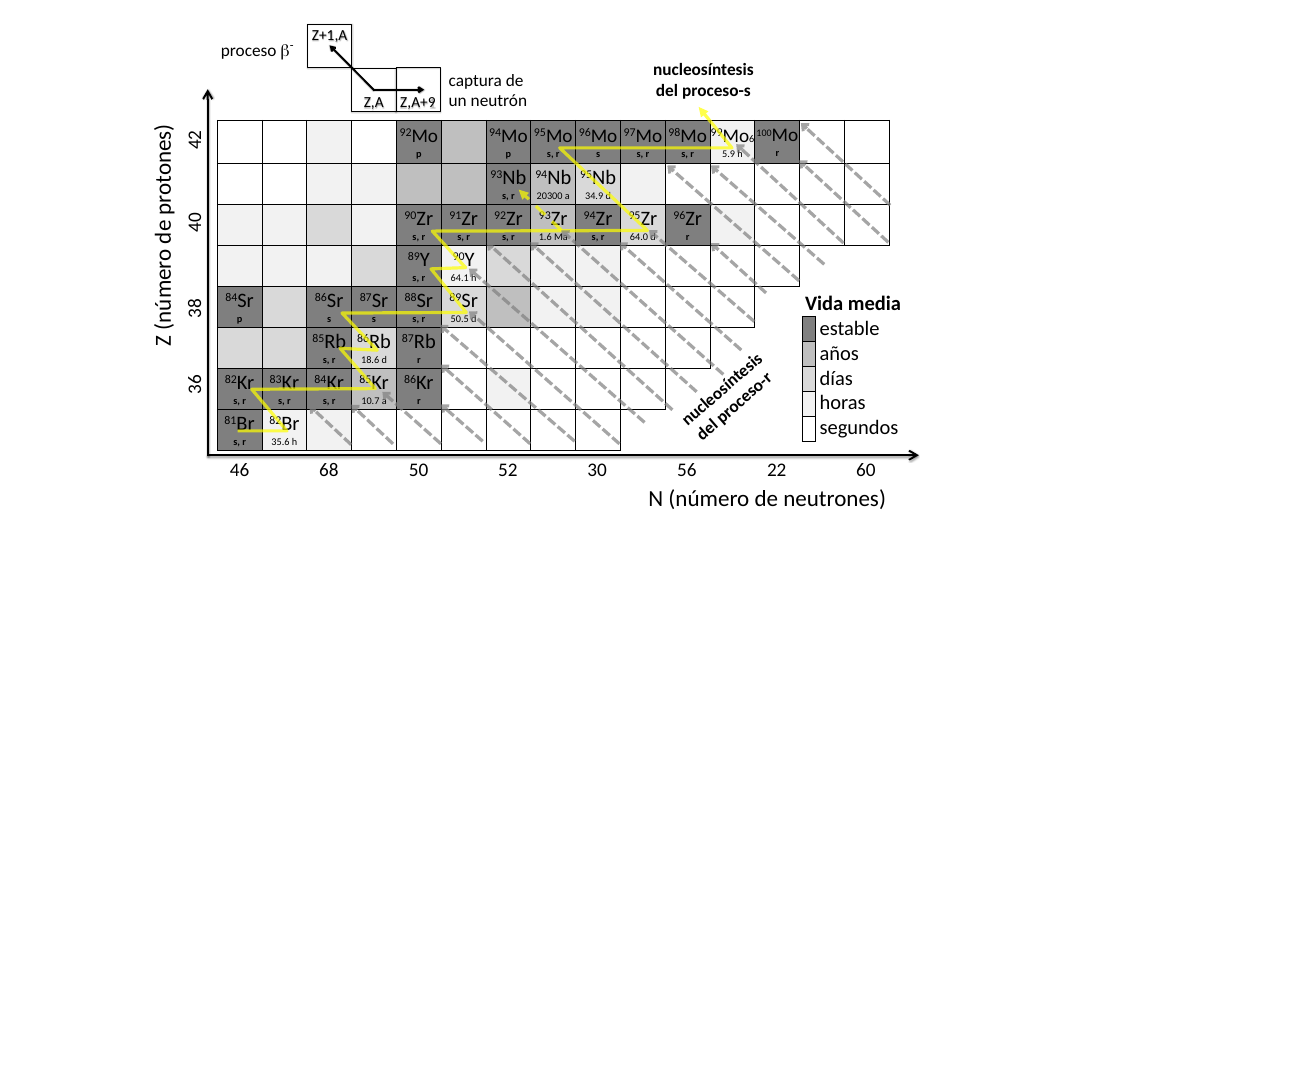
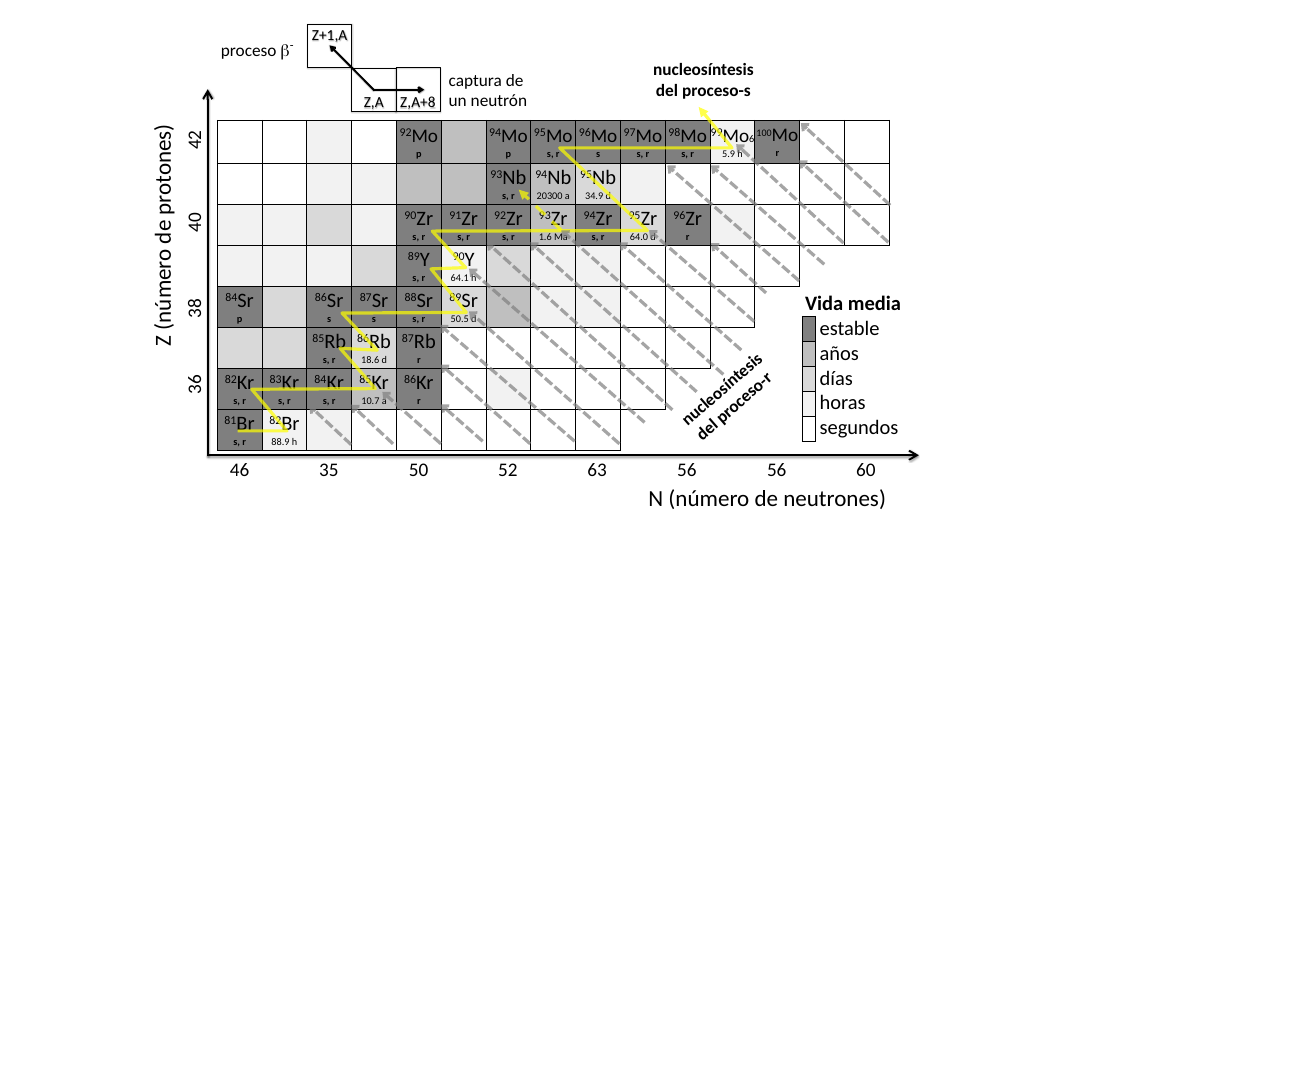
Z,A+9: Z,A+9 -> Z,A+8 (418, 102)
35.6: 35.6 -> 88.9 (281, 442)
68: 68 -> 35 (329, 471)
30: 30 -> 63 (597, 471)
56 22: 22 -> 56 (777, 471)
